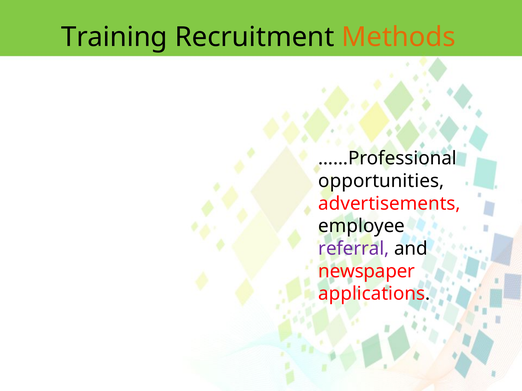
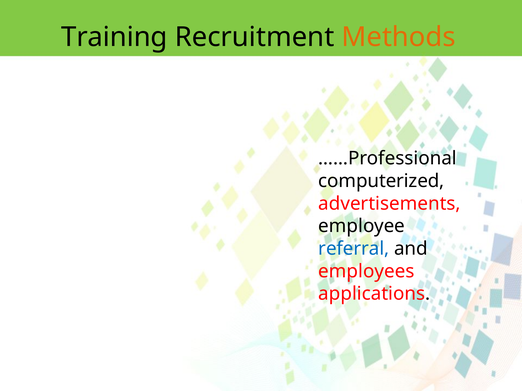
opportunities: opportunities -> computerized (381, 181)
referral colour: purple -> blue (354, 249)
newspaper: newspaper -> employees (366, 272)
